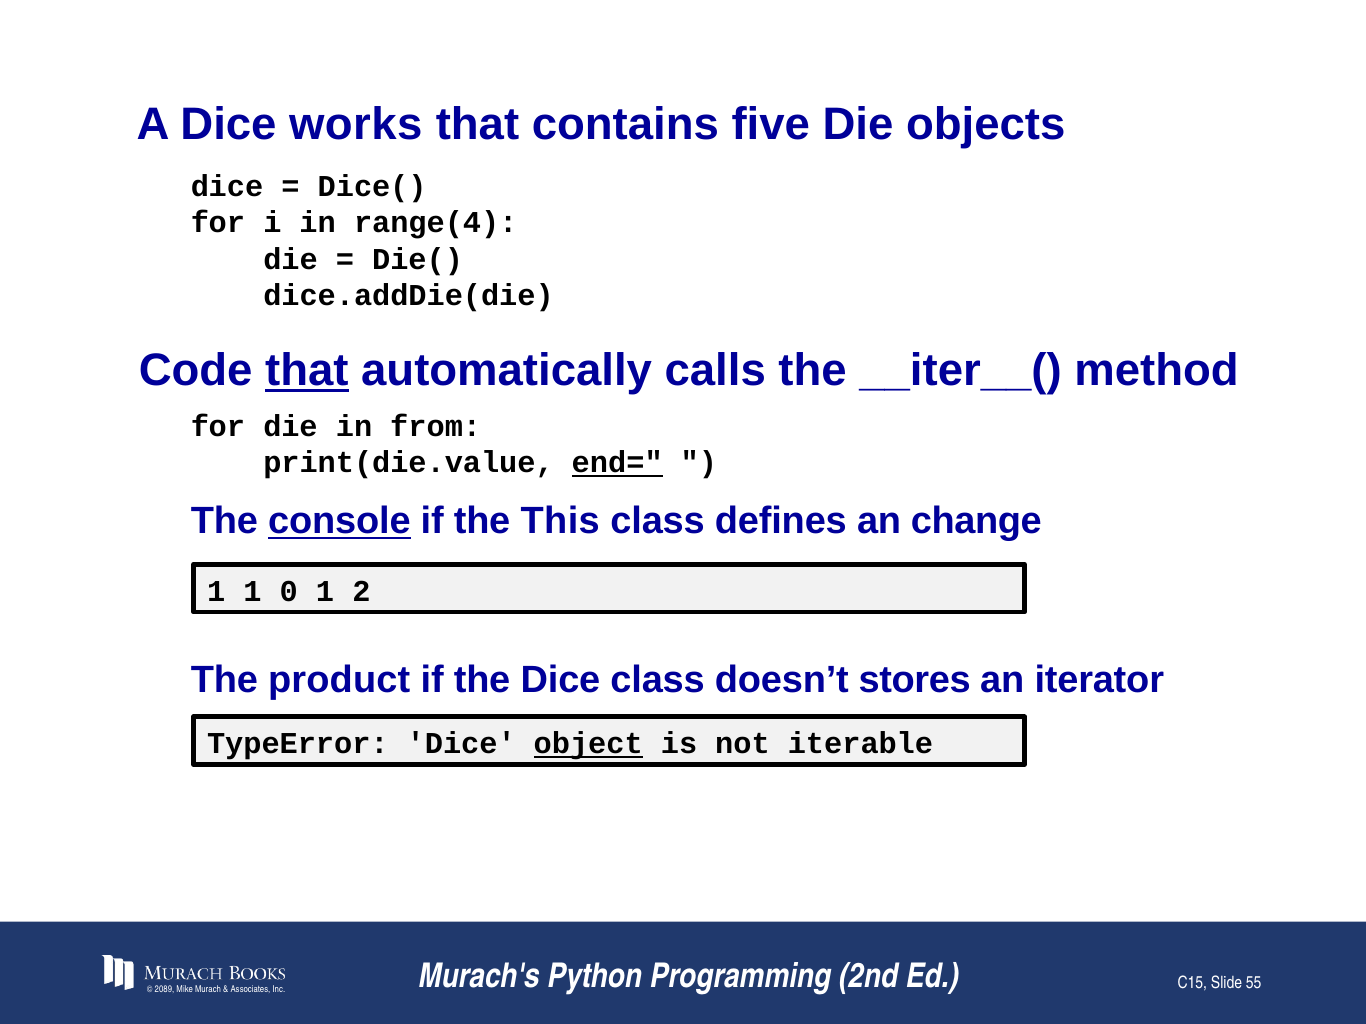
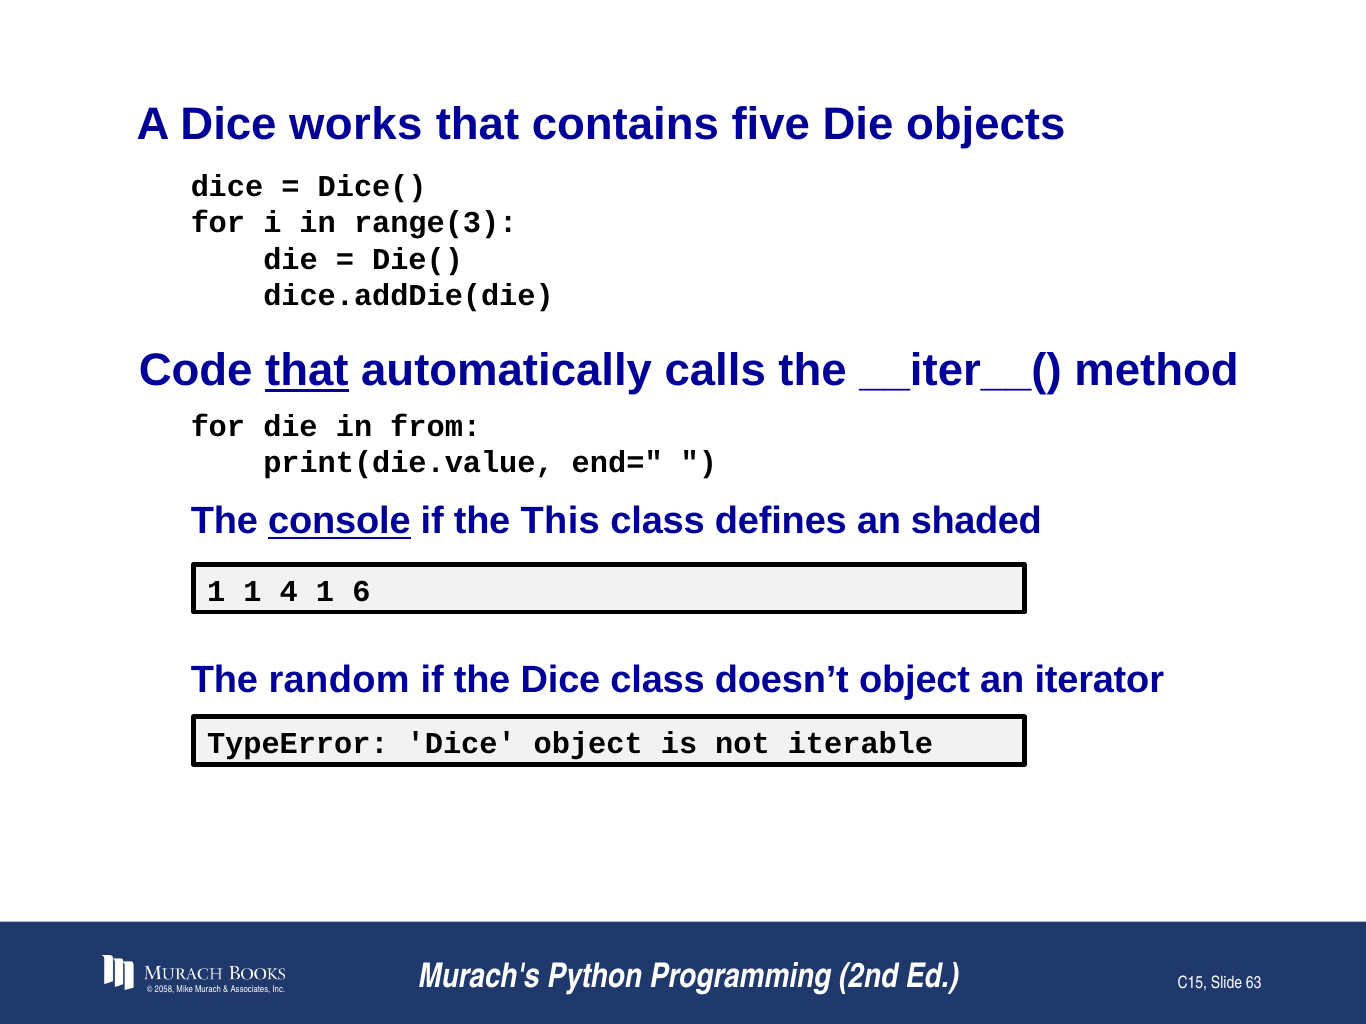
range(4: range(4 -> range(3 (436, 223)
end= underline: present -> none (617, 463)
change: change -> shaded (976, 522)
0: 0 -> 4 (289, 592)
2: 2 -> 6 (361, 592)
product: product -> random (339, 680)
doesn’t stores: stores -> object (915, 680)
object underline: present -> none (588, 744)
2089: 2089 -> 2058 (165, 990)
55: 55 -> 63 (1254, 983)
